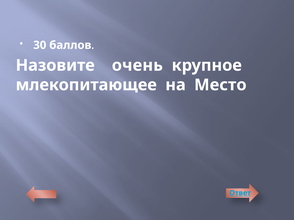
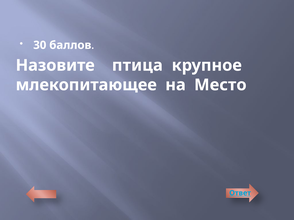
очень: очень -> птица (137, 65)
